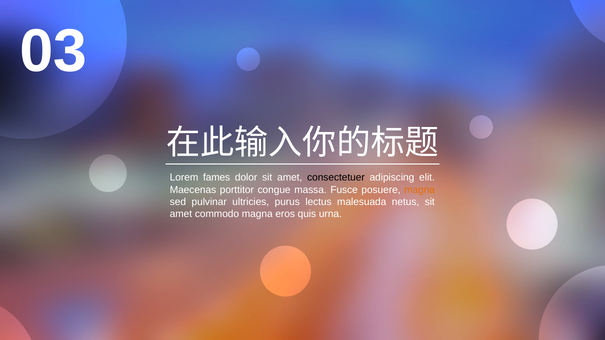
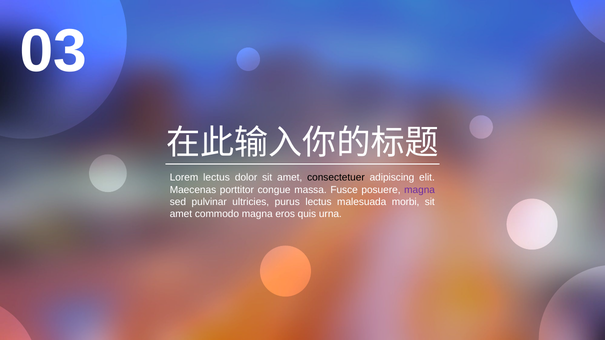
Lorem fames: fames -> lectus (217, 178)
magna colour: orange -> purple (420, 190)
netus: netus -> morbi (406, 202)
